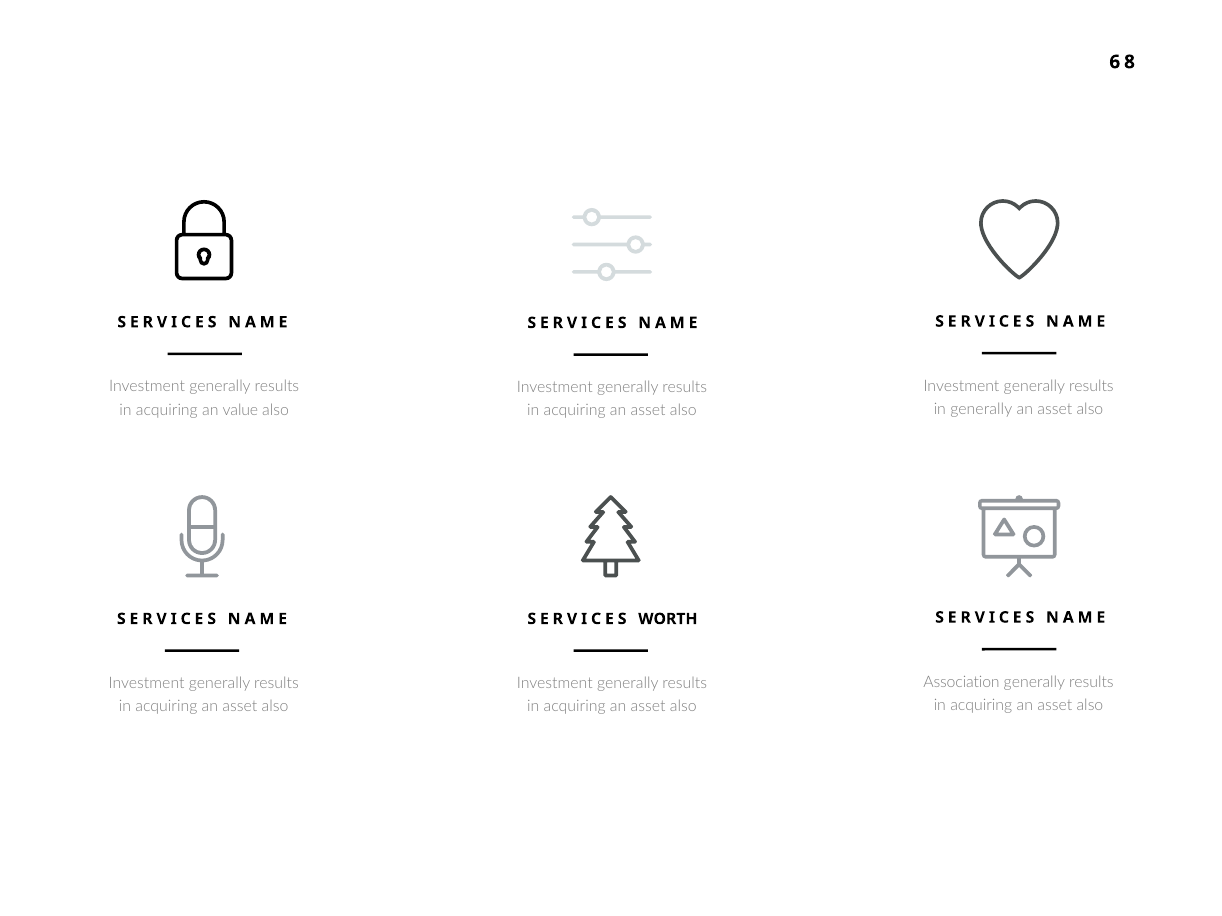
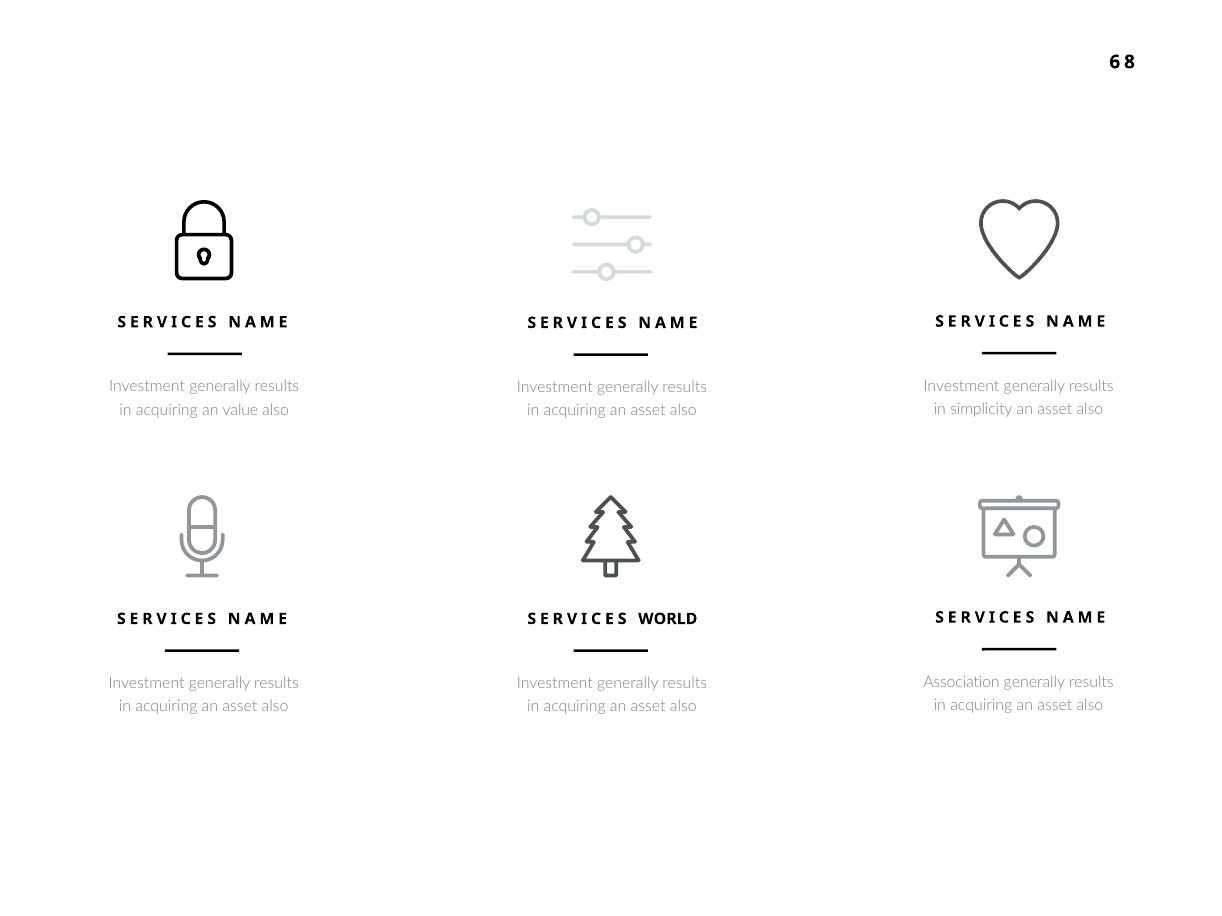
in generally: generally -> simplicity (981, 409)
WORTH: WORTH -> WORLD (668, 619)
